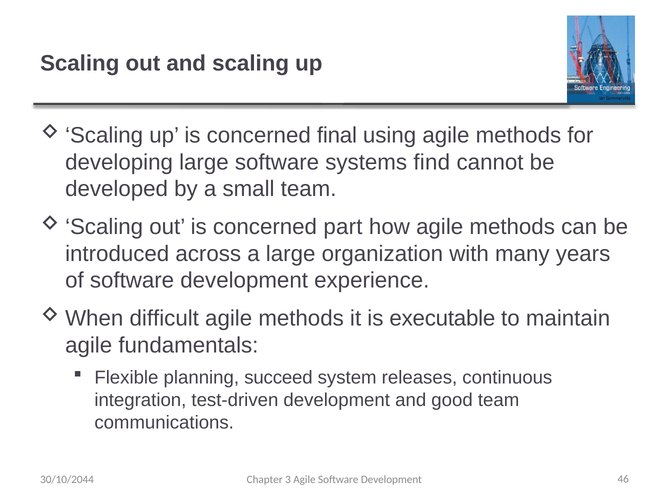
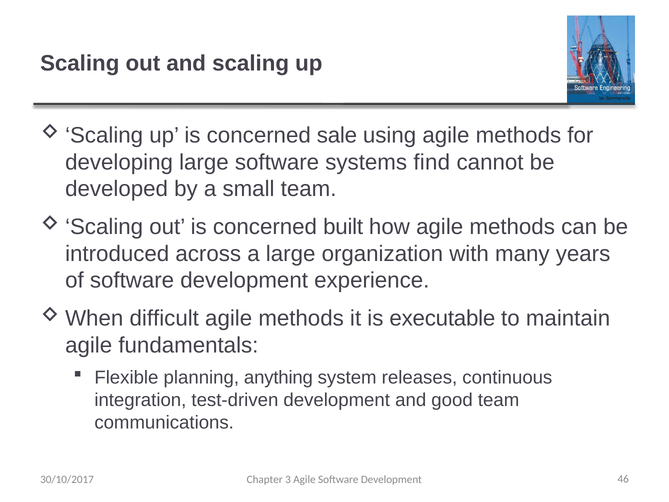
final: final -> sale (337, 135)
part: part -> built (343, 227)
succeed: succeed -> anything (278, 378)
30/10/2044: 30/10/2044 -> 30/10/2017 (67, 479)
